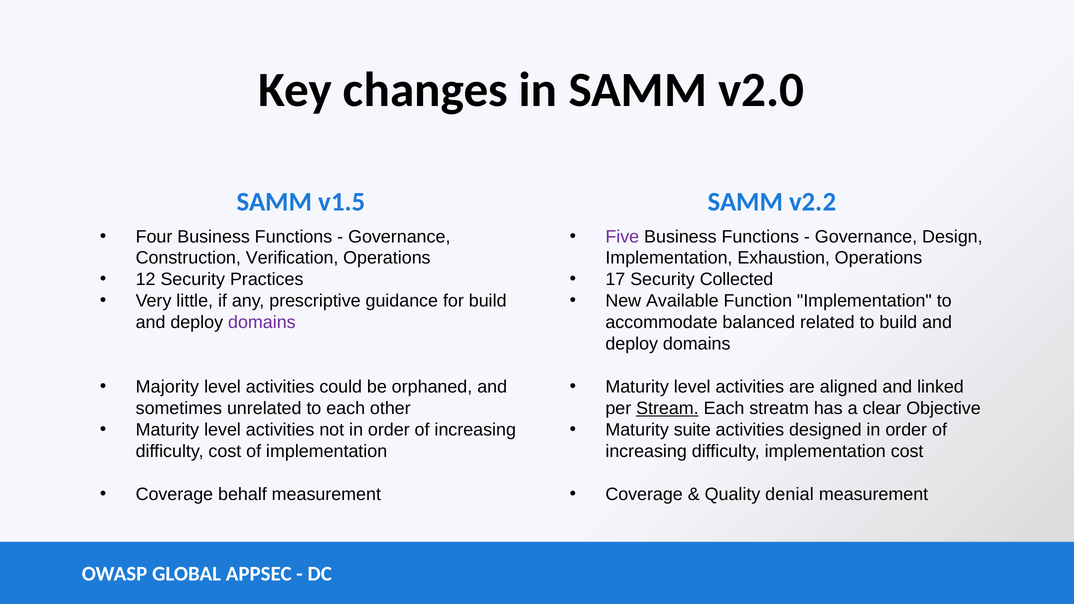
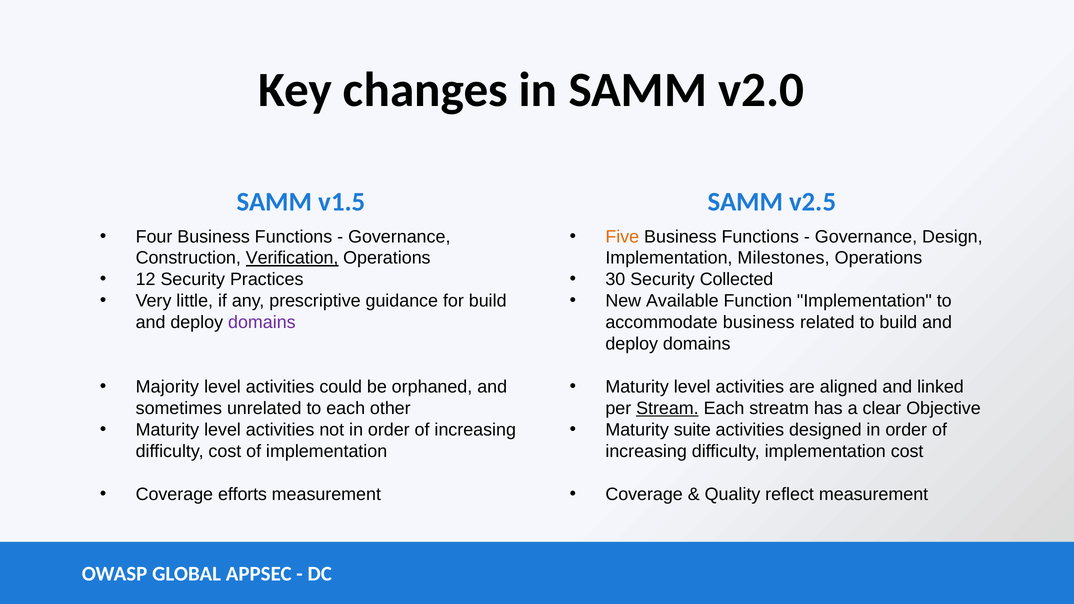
v2.2: v2.2 -> v2.5 (813, 202)
Five colour: purple -> orange (622, 237)
Verification underline: none -> present (292, 258)
Exhaustion: Exhaustion -> Milestones (784, 258)
17: 17 -> 30 (615, 280)
accommodate balanced: balanced -> business (759, 323)
behalf: behalf -> efforts (243, 494)
denial: denial -> reflect (790, 494)
